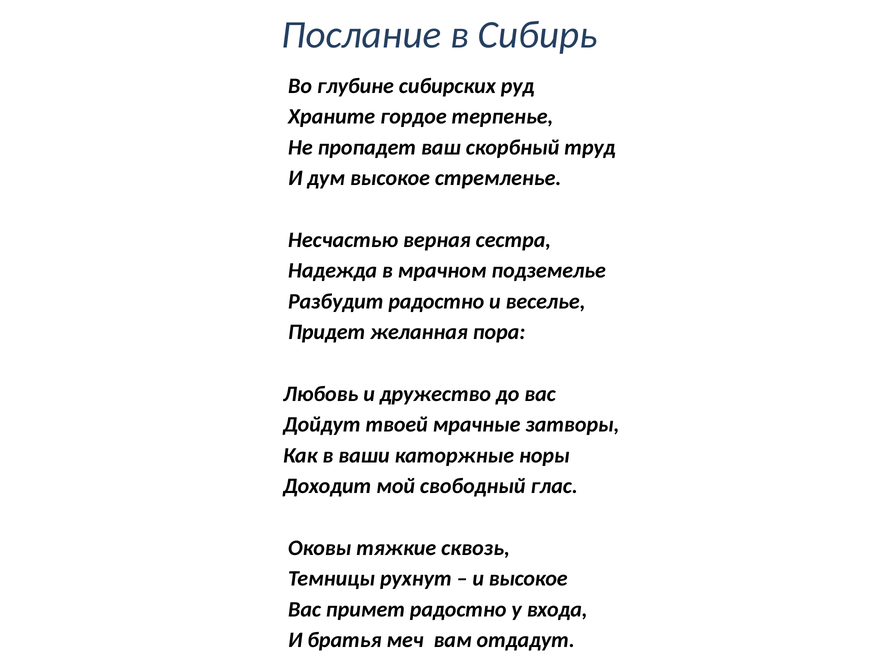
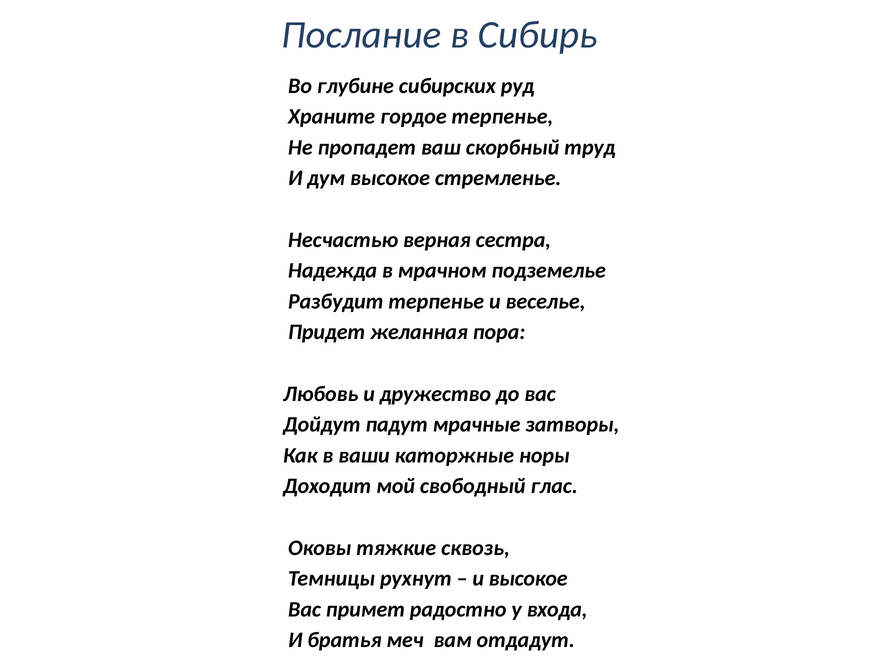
Разбудит радостно: радостно -> терпенье (436, 301)
твоей: твоей -> падут (397, 424)
